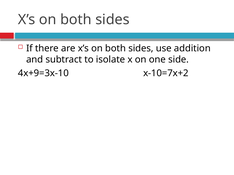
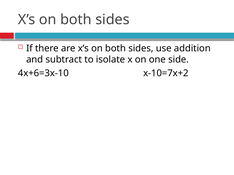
4x+9=3x-10: 4x+9=3x-10 -> 4x+6=3x-10 (43, 73)
